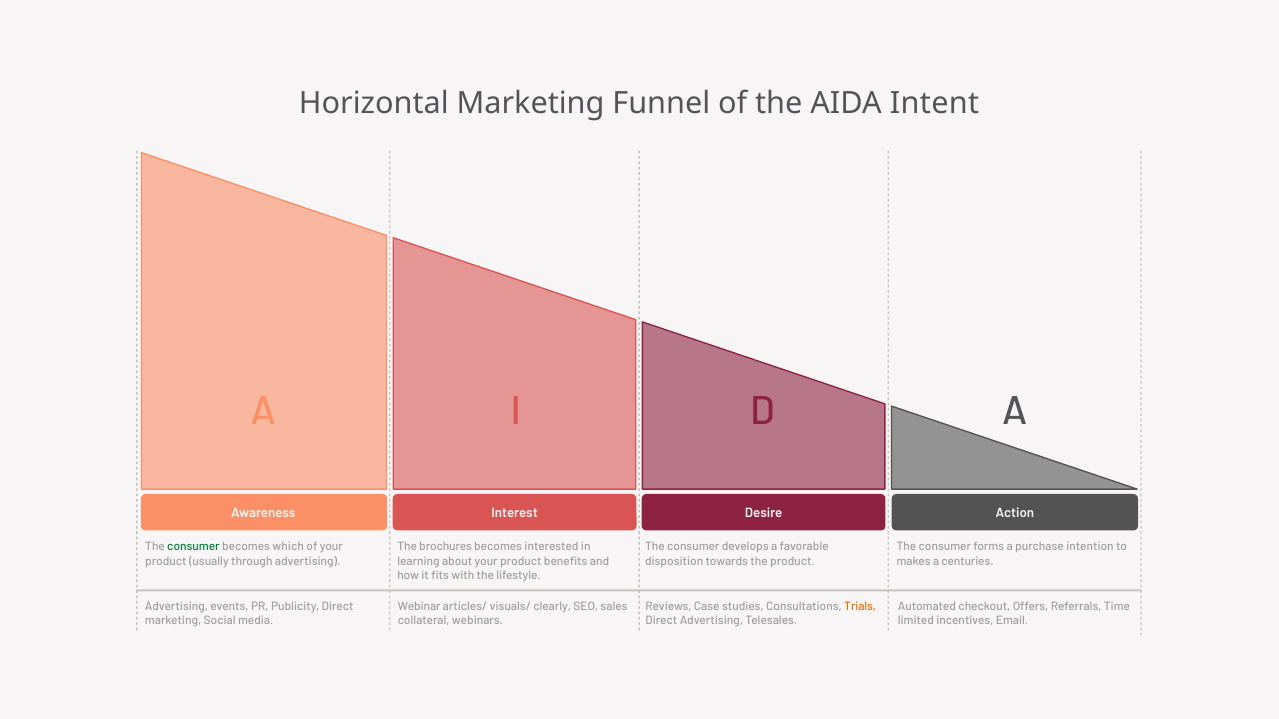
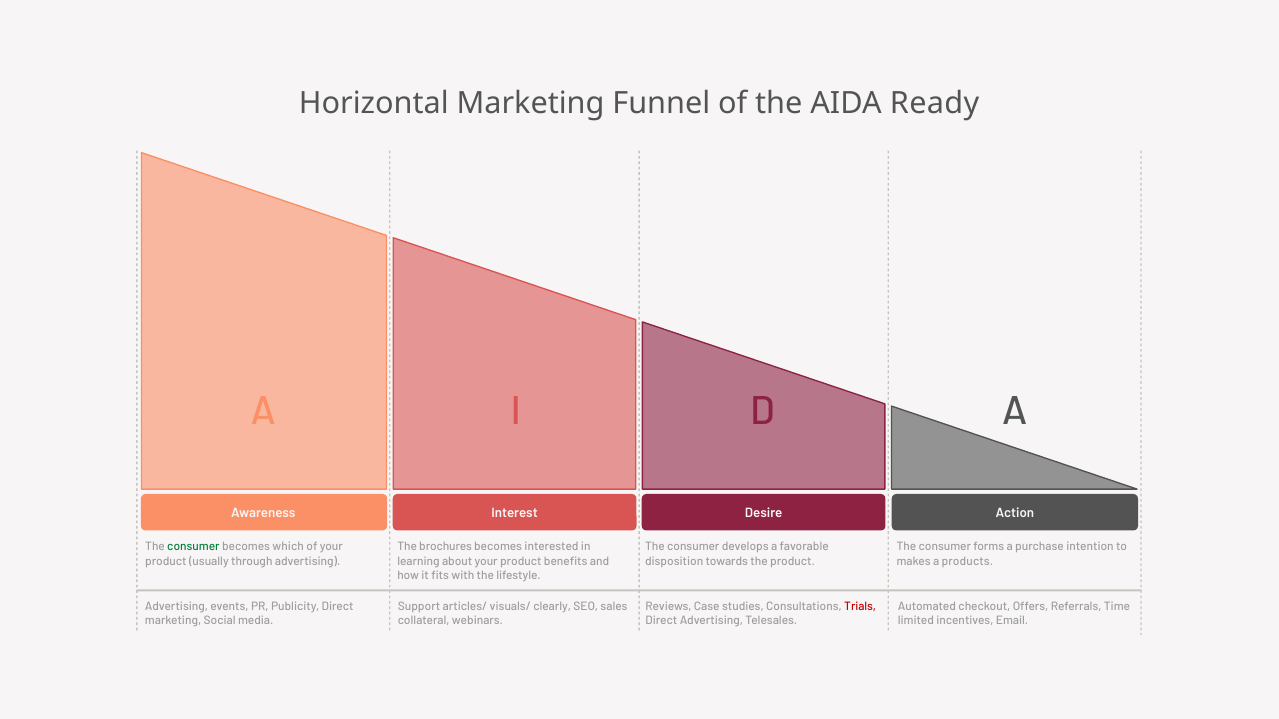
Intent: Intent -> Ready (935, 103)
centuries: centuries -> products (967, 562)
Webinar: Webinar -> Support (419, 607)
Trials colour: orange -> red (860, 607)
